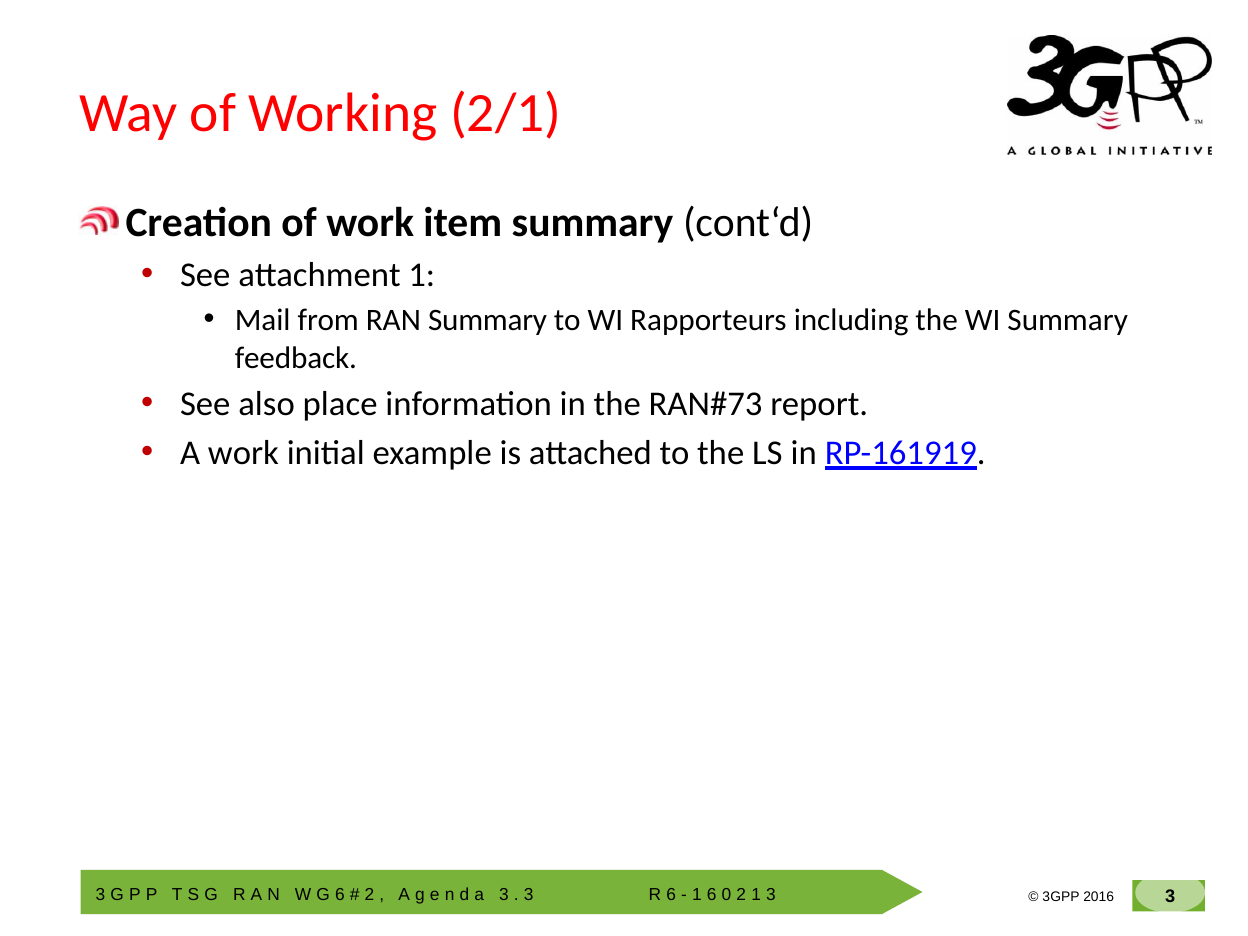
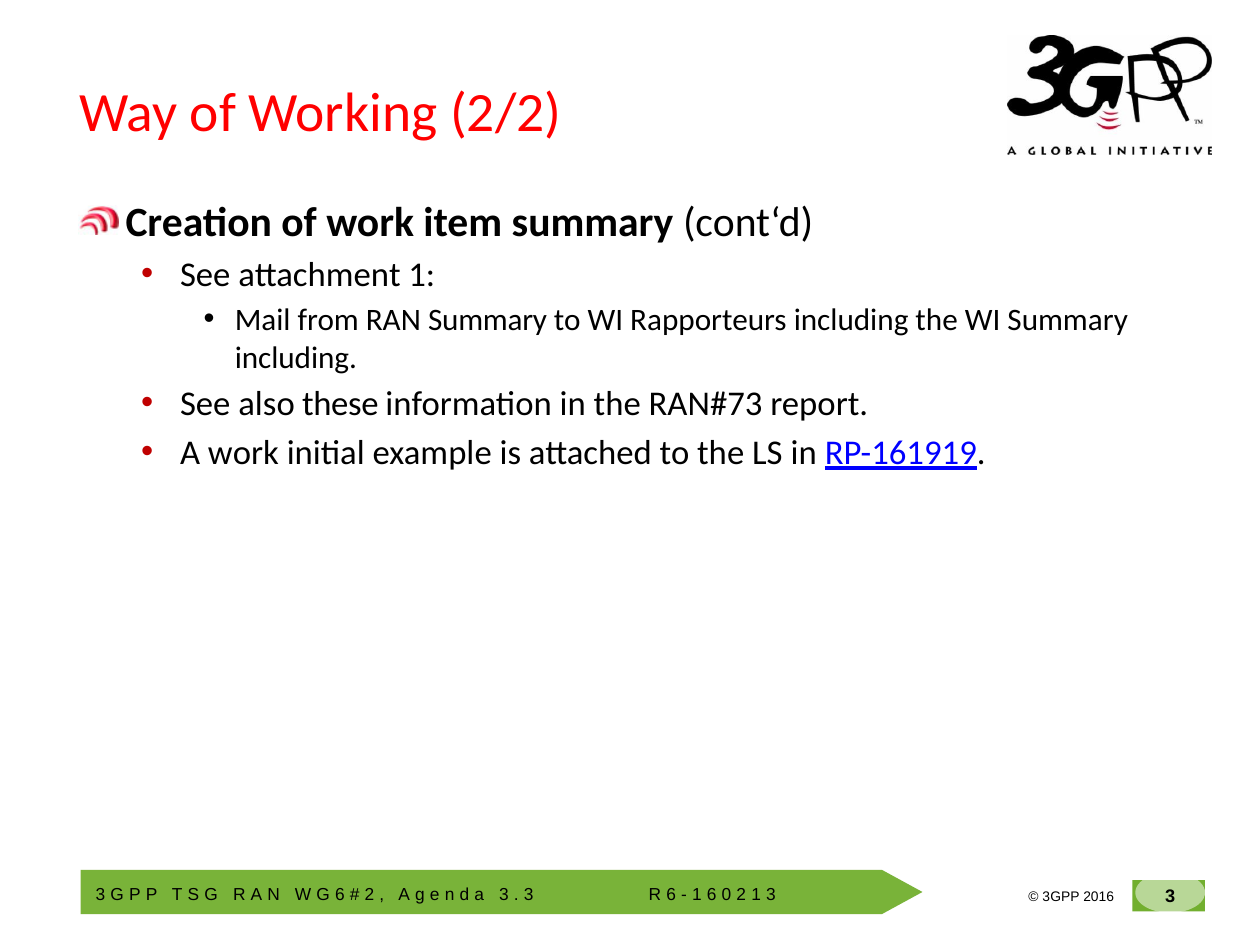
2/1: 2/1 -> 2/2 (506, 113)
feedback: feedback -> including (296, 358)
place: place -> these (340, 404)
